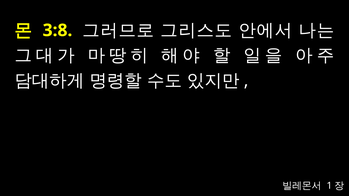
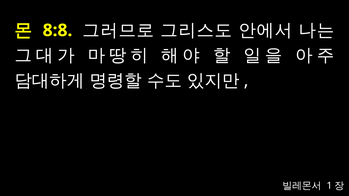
3:8: 3:8 -> 8:8 (58, 30)
